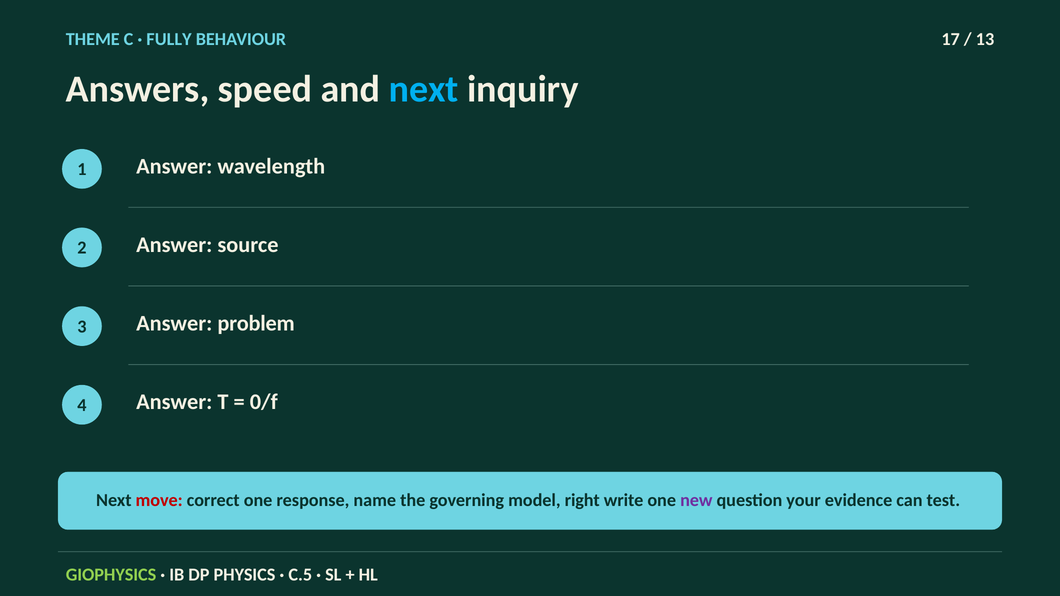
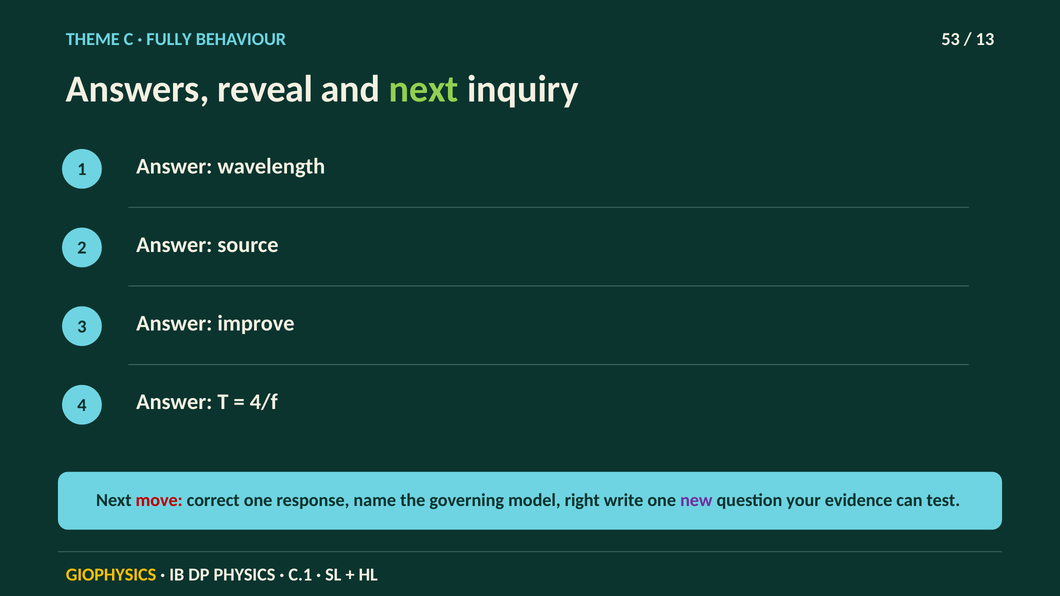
17: 17 -> 53 (951, 39)
speed: speed -> reveal (265, 89)
next colour: light blue -> light green (424, 89)
problem: problem -> improve (256, 324)
0/f: 0/f -> 4/f (264, 402)
GIOPHYSICS colour: light green -> yellow (111, 575)
C.5: C.5 -> C.1 (300, 575)
